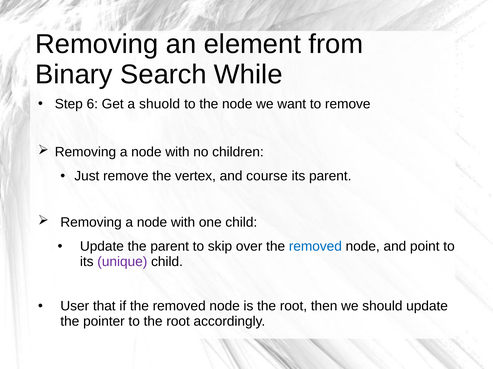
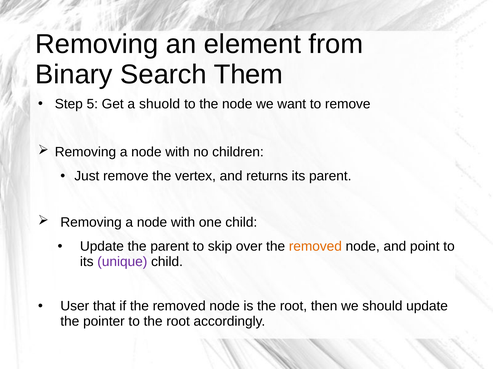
While: While -> Them (248, 75)
6: 6 -> 5 (92, 104)
course: course -> returns (267, 176)
removed colour: blue -> orange (315, 247)
